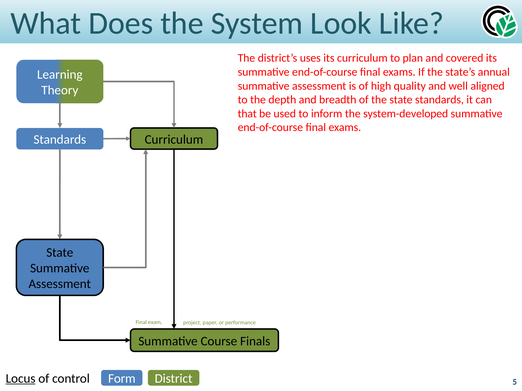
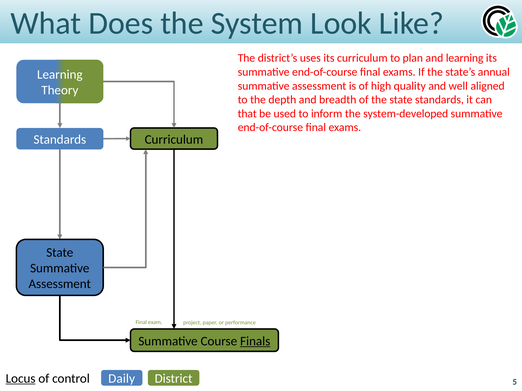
and covered: covered -> learning (465, 58)
Finals underline: none -> present (255, 342)
Form: Form -> Daily (122, 379)
